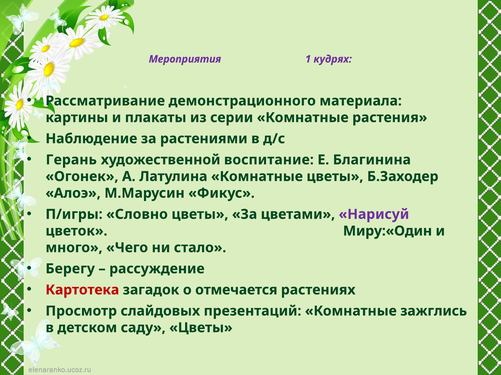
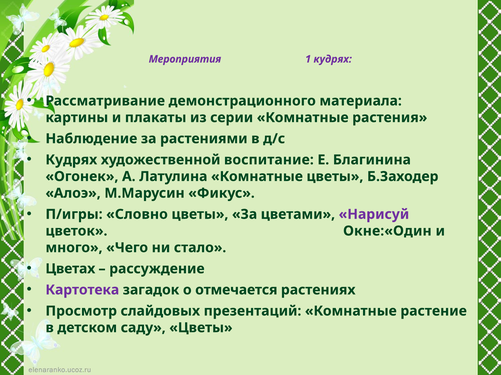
Герань: Герань -> Кудрях (71, 160)
Миру:«Один: Миру:«Один -> Окне:«Один (387, 231)
Берегу: Берегу -> Цветах (70, 269)
Картотека colour: red -> purple (82, 290)
зажглись: зажглись -> растение (434, 312)
